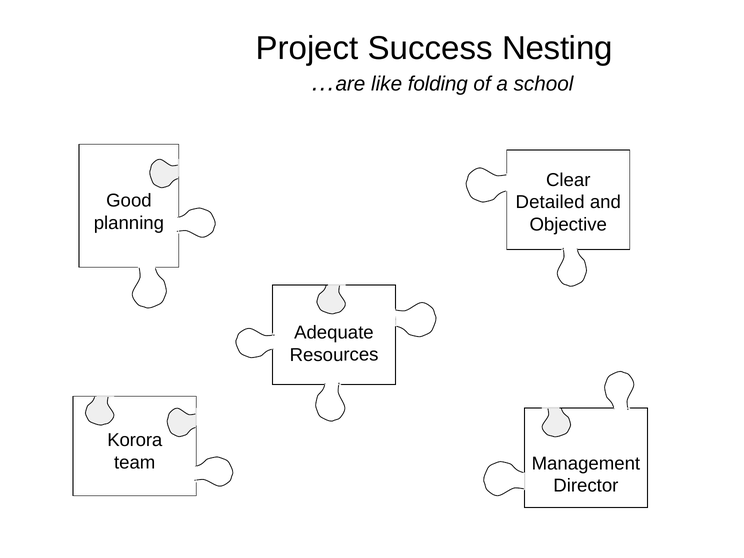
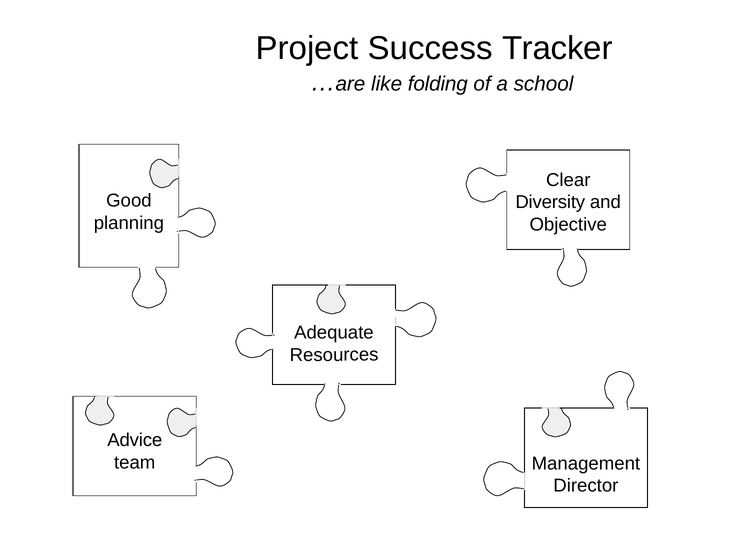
Nesting: Nesting -> Tracker (557, 48)
Detailed: Detailed -> Diversity (550, 202)
Korora: Korora -> Advice (135, 440)
